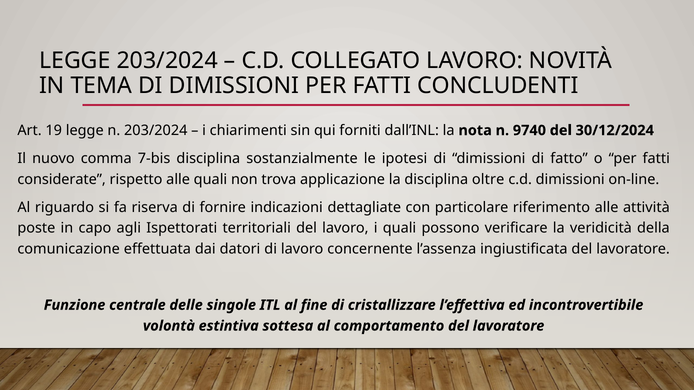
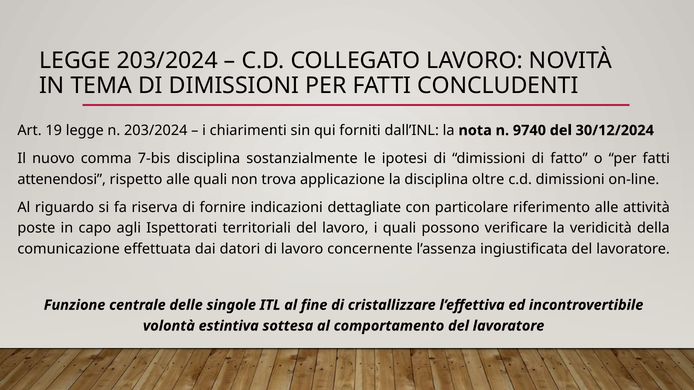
considerate: considerate -> attenendosi (62, 179)
